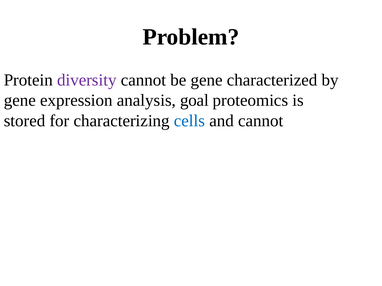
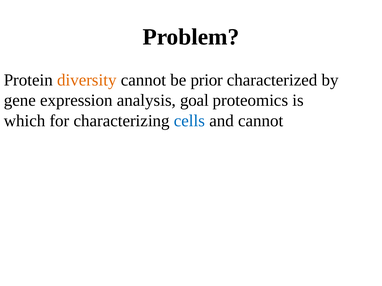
diversity colour: purple -> orange (87, 80)
be gene: gene -> prior (207, 80)
stored: stored -> which (25, 121)
